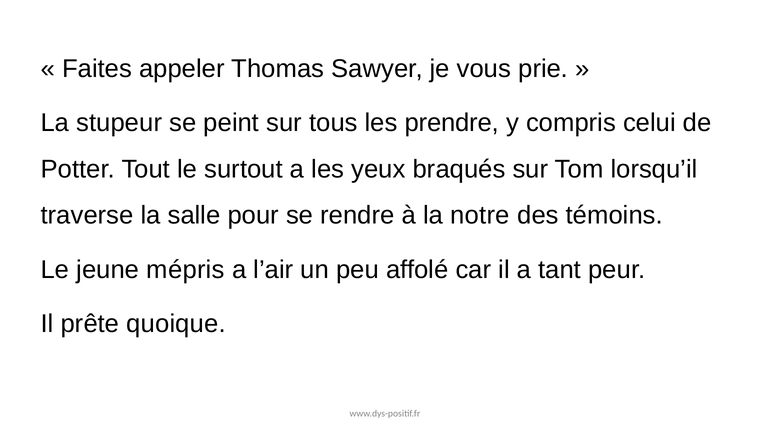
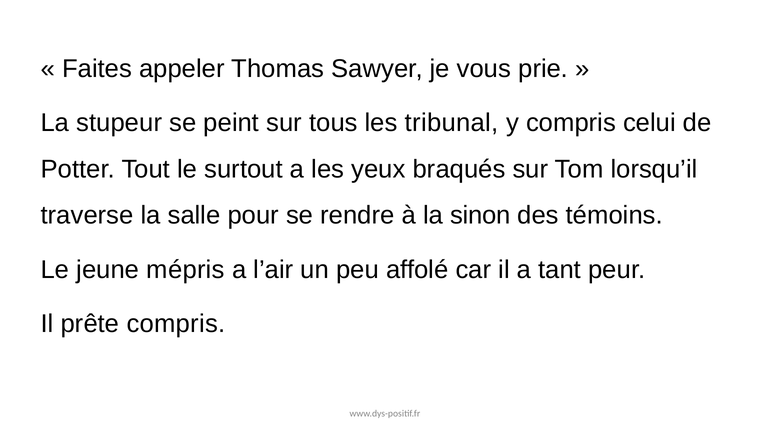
prendre: prendre -> tribunal (452, 123)
notre: notre -> sinon (480, 215)
prête quoique: quoique -> compris (176, 324)
